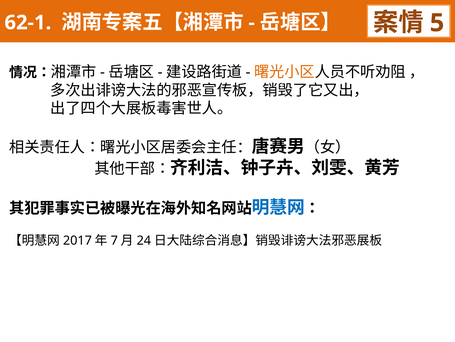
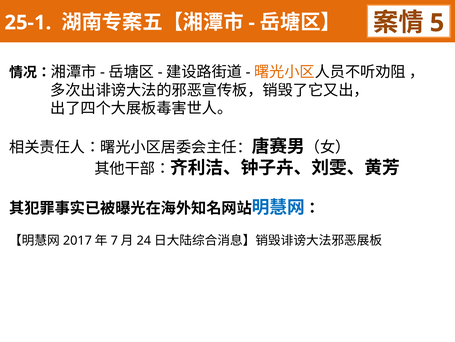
62-1: 62-1 -> 25-1 (28, 23)
